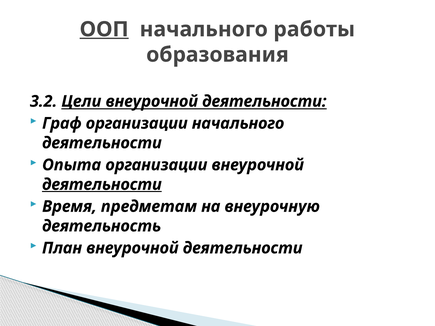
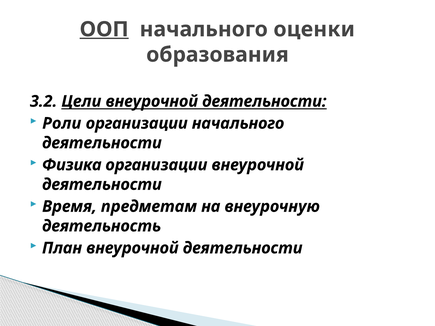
работы: работы -> оценки (314, 29)
Граф: Граф -> Роли (62, 123)
Опыта: Опыта -> Физика (72, 165)
деятельности underline: present -> none (102, 185)
